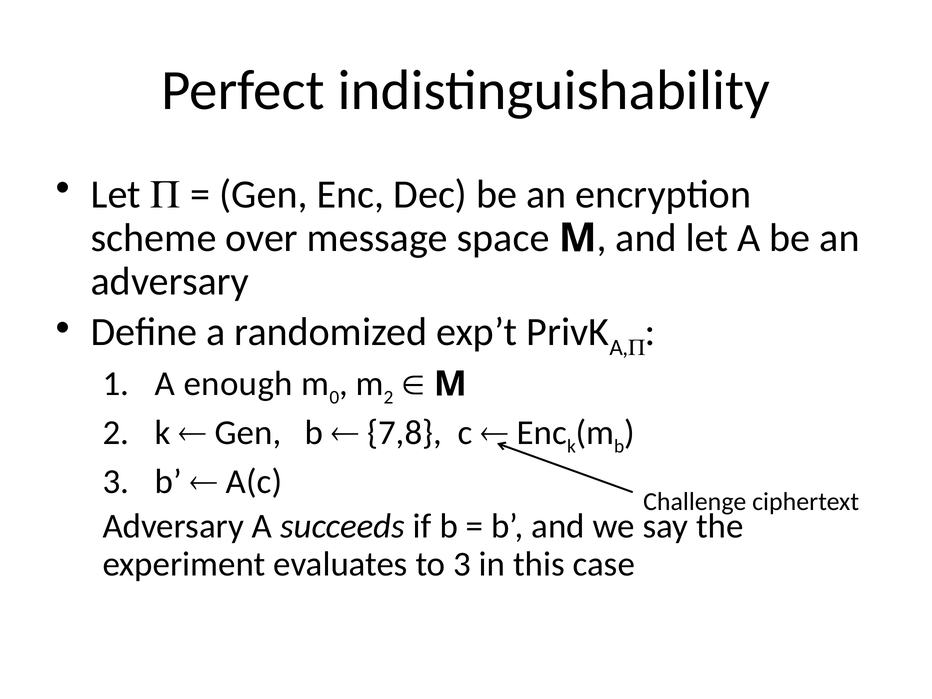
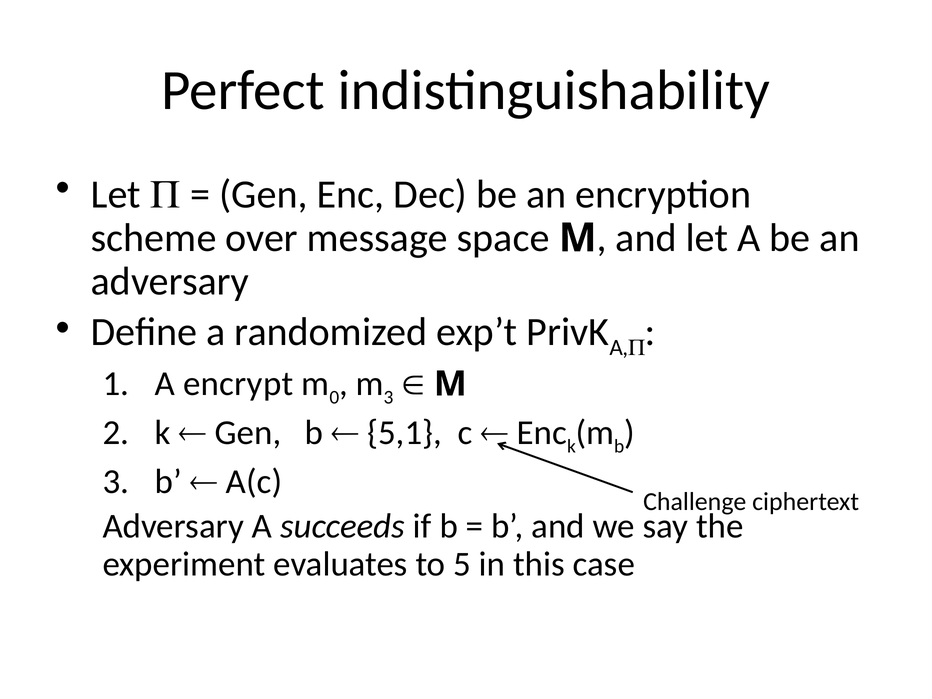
enough: enough -> encrypt (238, 384)
2: 2 -> 3 (389, 397)
7,8: 7,8 -> 5,1 (405, 433)
to 3: 3 -> 5 (462, 564)
